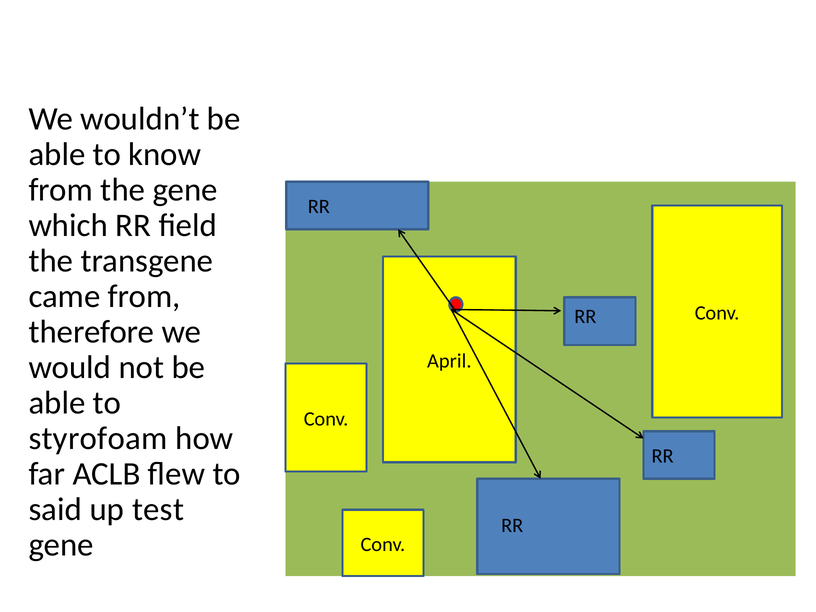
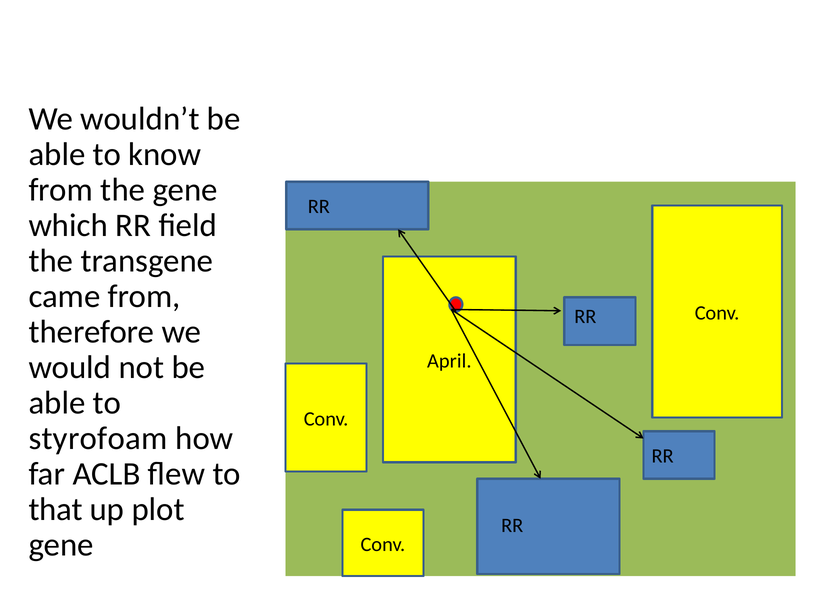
said: said -> that (56, 509)
test: test -> plot (158, 509)
